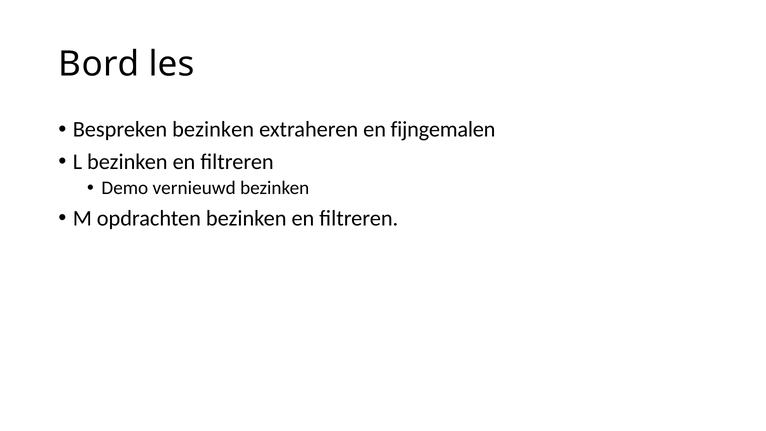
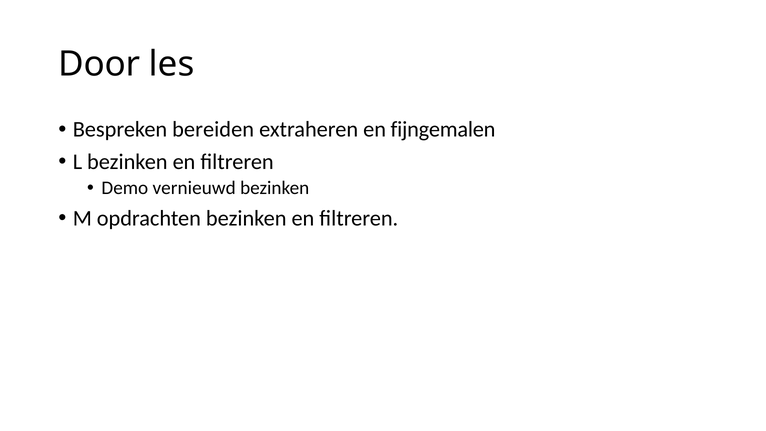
Bord: Bord -> Door (99, 64)
Bespreken bezinken: bezinken -> bereiden (213, 130)
